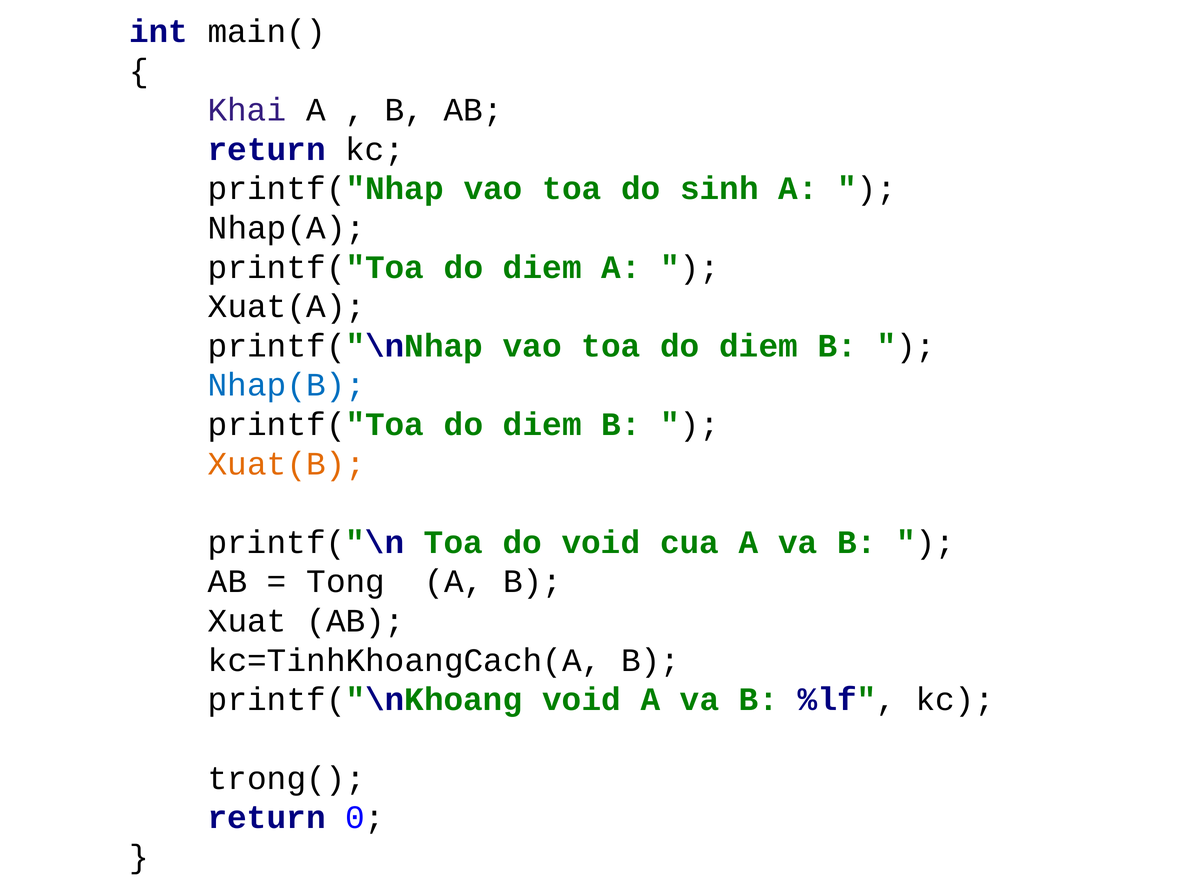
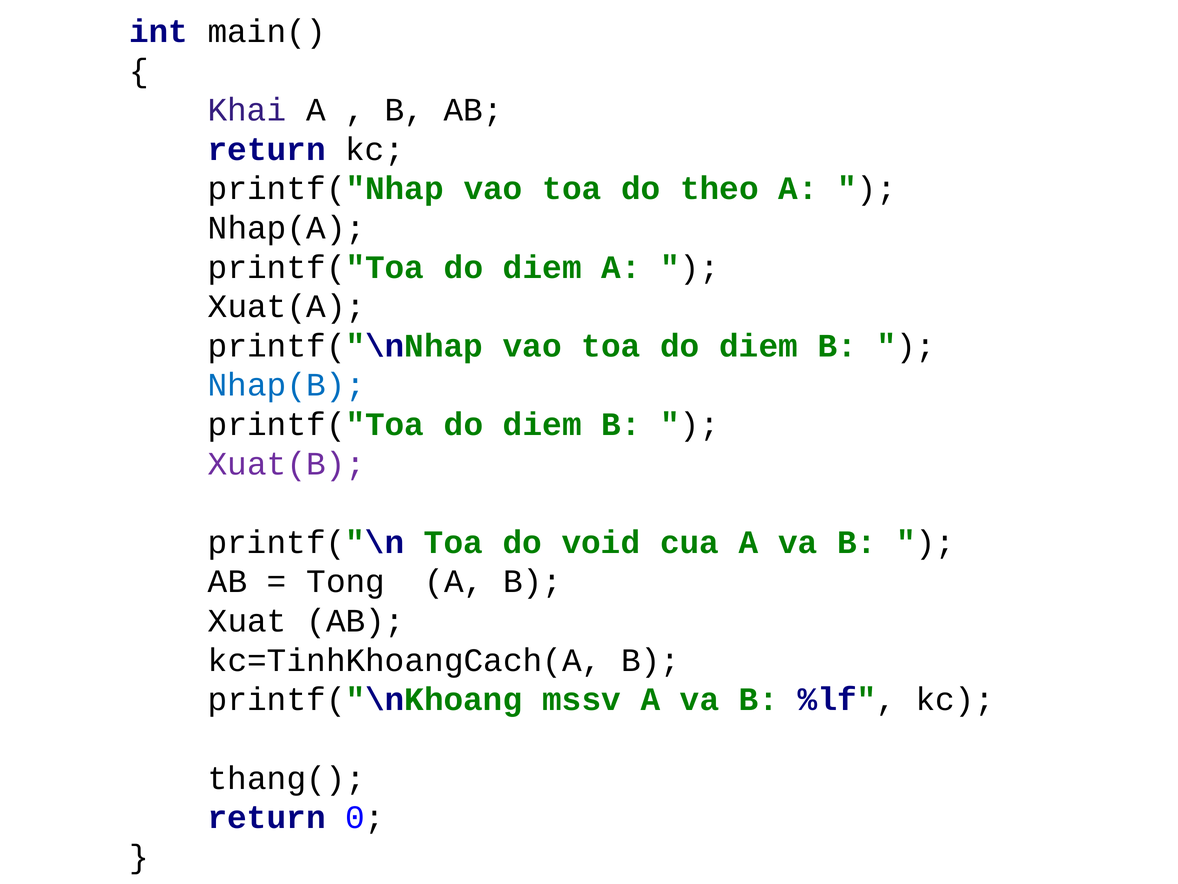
sinh: sinh -> theo (719, 189)
Xuat(B colour: orange -> purple (287, 464)
printf("\nKhoang void: void -> mssv (582, 699)
trong(: trong( -> thang( (287, 778)
